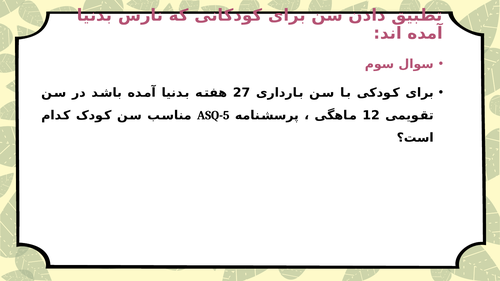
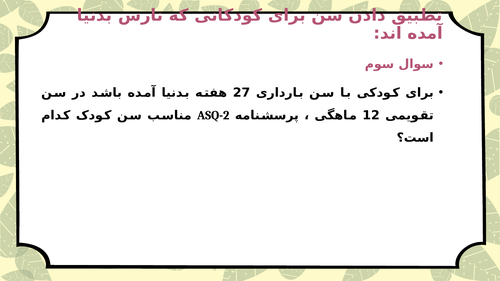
ASQ-5: ASQ-5 -> ASQ-2 (213, 115)
